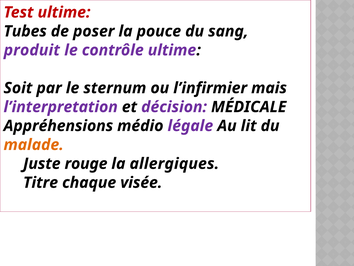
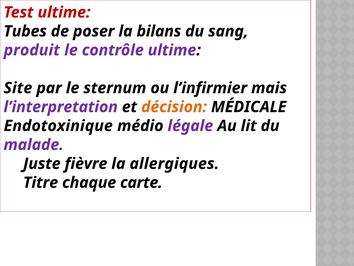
pouce: pouce -> bilans (159, 31)
Soit: Soit -> Site (18, 88)
décision colour: purple -> orange (174, 107)
Appréhensions: Appréhensions -> Endotoxinique (58, 126)
malade colour: orange -> purple (34, 145)
rouge: rouge -> fièvre (86, 163)
visée: visée -> carte (141, 182)
